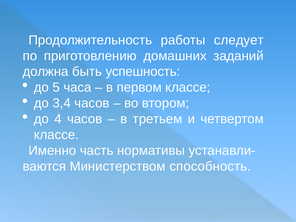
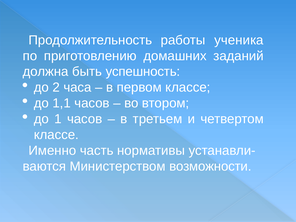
следует: следует -> ученика (239, 40)
5: 5 -> 2 (56, 87)
3,4: 3,4 -> 1,1 (62, 103)
4: 4 -> 1 (58, 119)
способность: способность -> возможности (210, 166)
